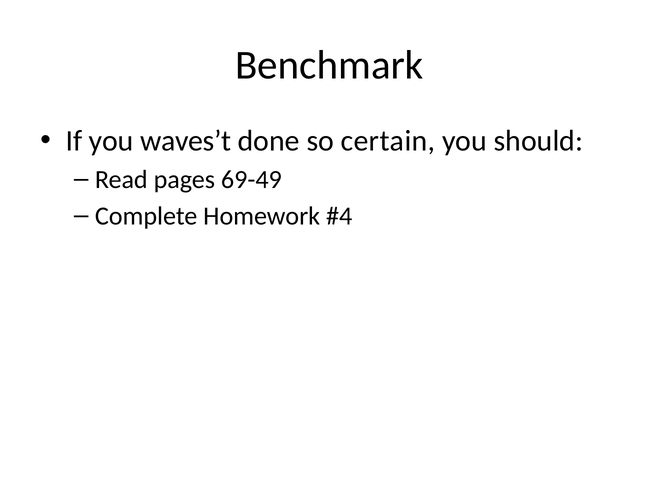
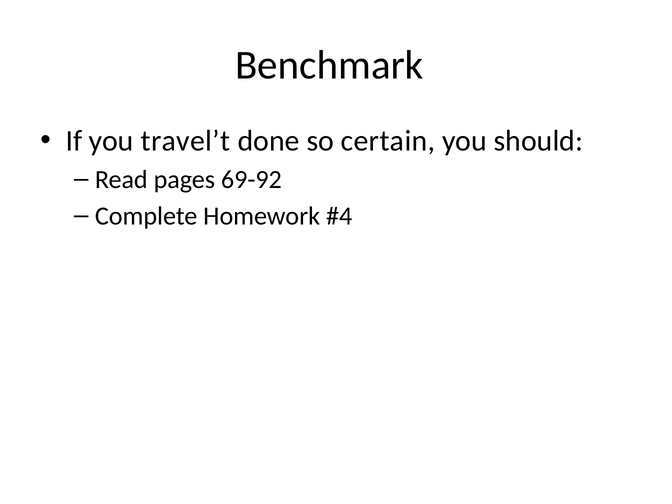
waves’t: waves’t -> travel’t (185, 141)
69-49: 69-49 -> 69-92 (251, 180)
